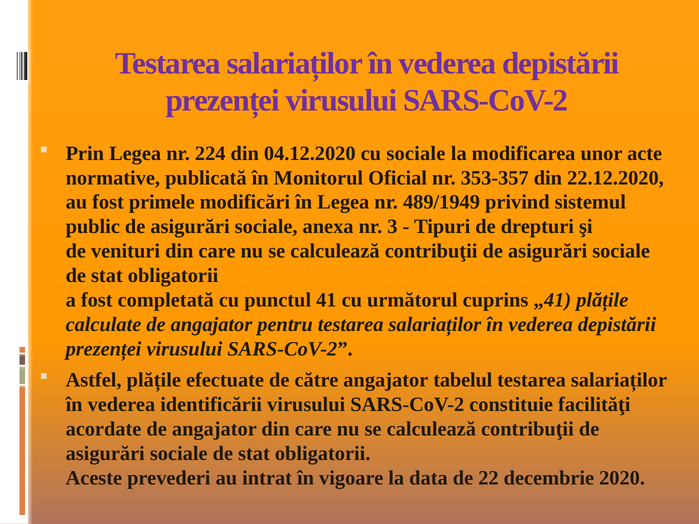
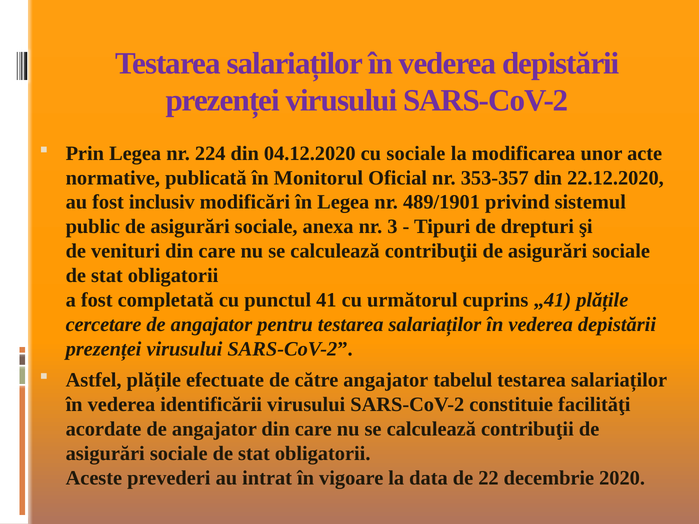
primele: primele -> inclusiv (162, 202)
489/1949: 489/1949 -> 489/1901 (442, 202)
calculate: calculate -> cercetare (104, 325)
